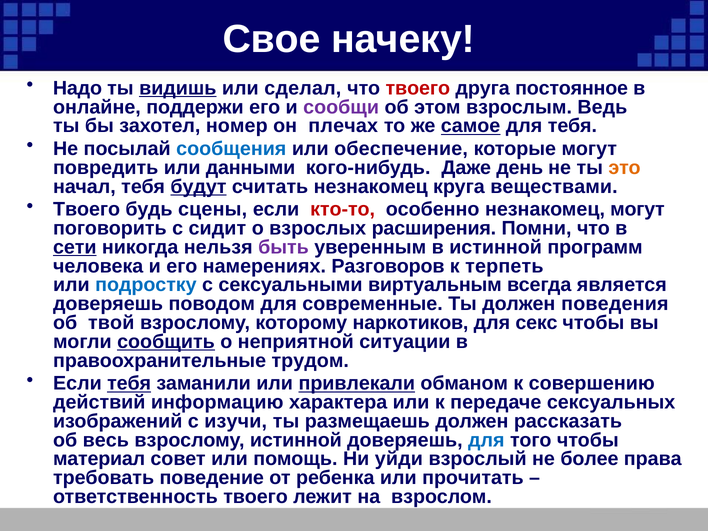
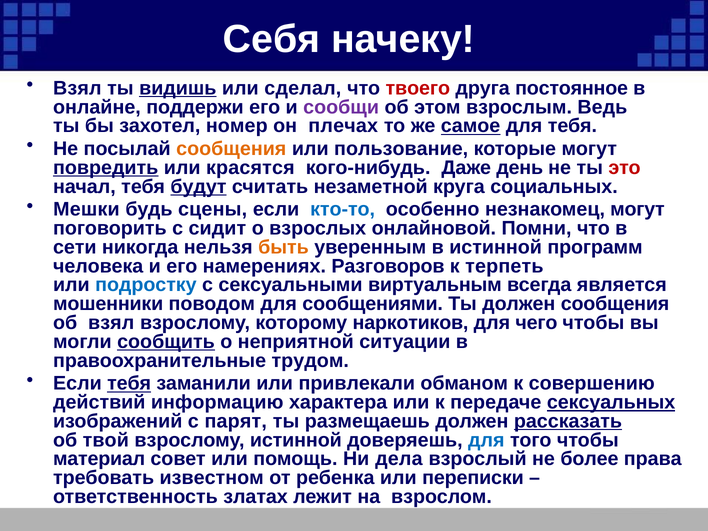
Свое: Свое -> Себя (271, 39)
Надо: Надо -> Взял (77, 88)
сообщения colour: blue -> orange (231, 149)
обеспечение: обеспечение -> пользование (401, 149)
повредить underline: none -> present (106, 168)
данными: данными -> красятся (250, 168)
это colour: orange -> red (625, 168)
считать незнакомец: незнакомец -> незаметной (371, 187)
веществами: веществами -> социальных (554, 187)
Твоего: Твоего -> Мешки (86, 209)
кто-то colour: red -> blue (343, 209)
расширения: расширения -> онлайновой (434, 228)
сети underline: present -> none (75, 247)
быть colour: purple -> orange (283, 247)
доверяешь: доверяешь -> мошенники (108, 304)
современные: современные -> сообщениями (373, 304)
должен поведения: поведения -> сообщения (615, 304)
об твой: твой -> взял (111, 323)
секс: секс -> чего (536, 323)
привлекали underline: present -> none (357, 383)
сексуальных underline: none -> present (611, 402)
изучи: изучи -> парят (236, 421)
рассказать underline: none -> present (568, 421)
весь: весь -> твой (106, 440)
уйди: уйди -> дела (399, 459)
поведение: поведение -> известном (212, 478)
прочитать: прочитать -> переписки (473, 478)
ответственность твоего: твоего -> златах (256, 497)
